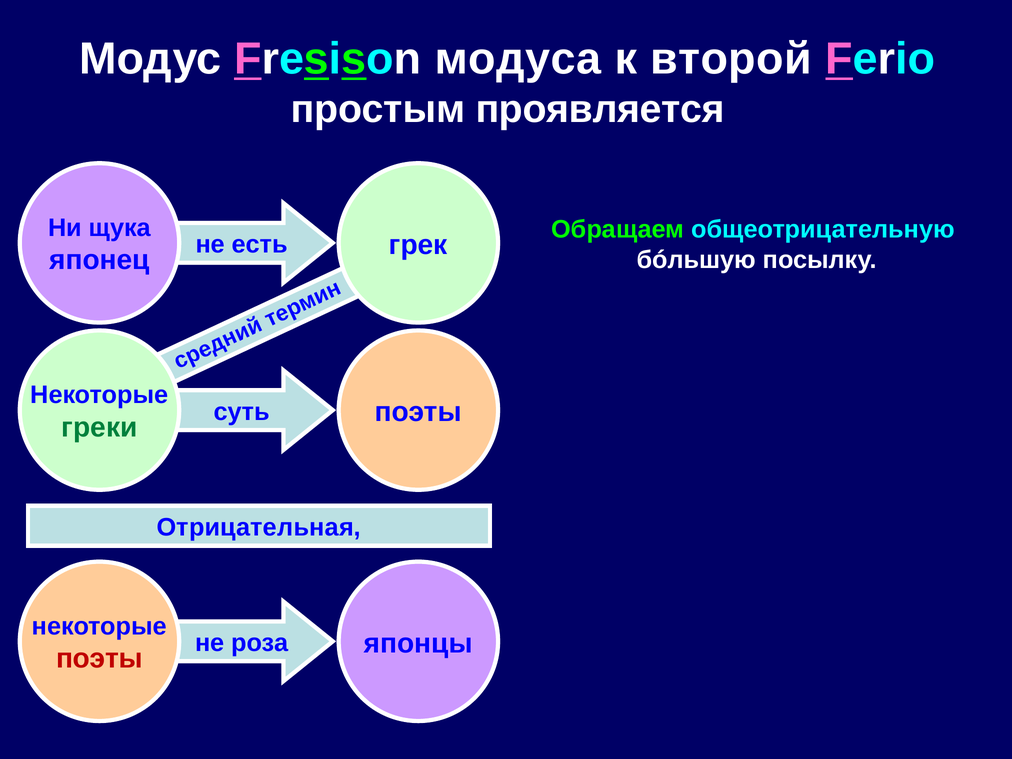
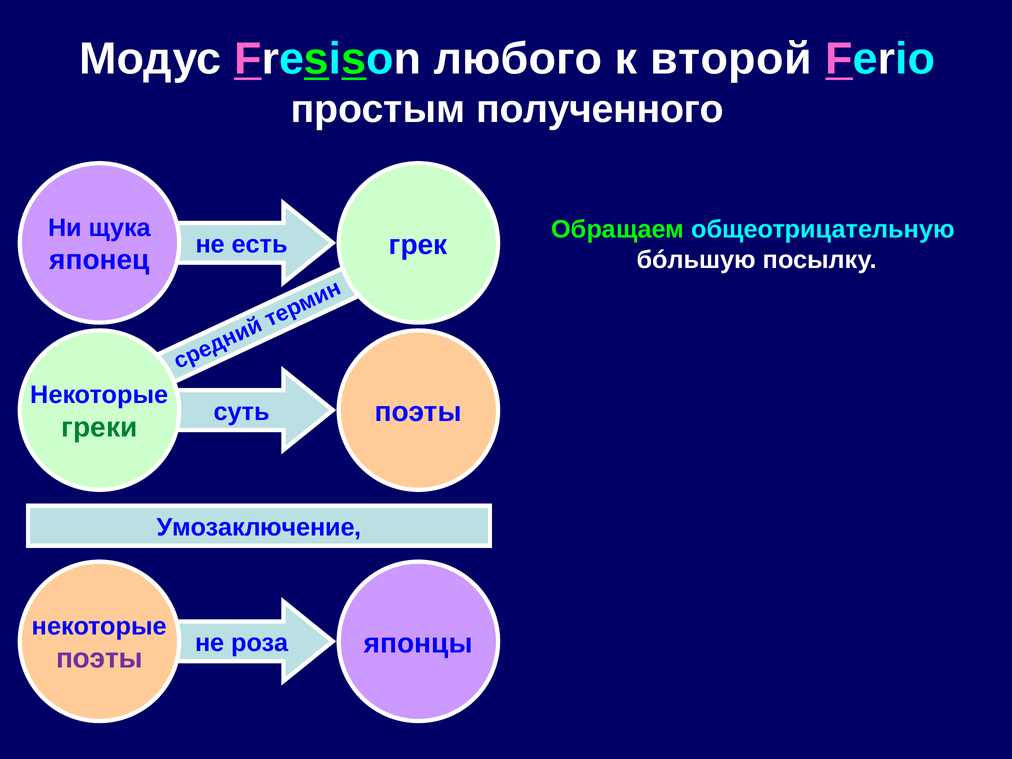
модуса: модуса -> любого (518, 59)
проявляется: проявляется -> полученного (600, 109)
Отрицательная: Отрицательная -> Умозаключение (259, 528)
поэты colour: red -> purple (99, 658)
